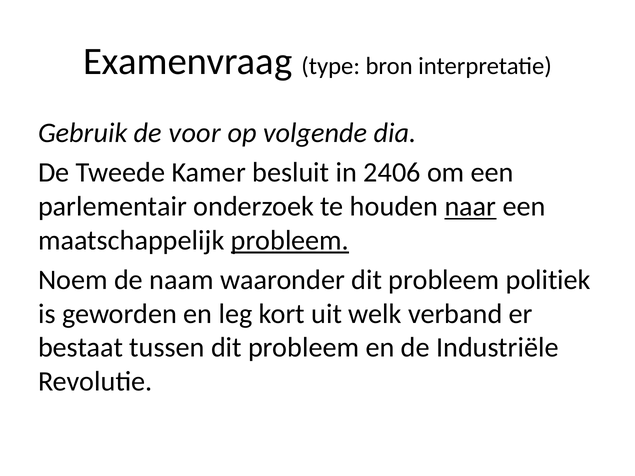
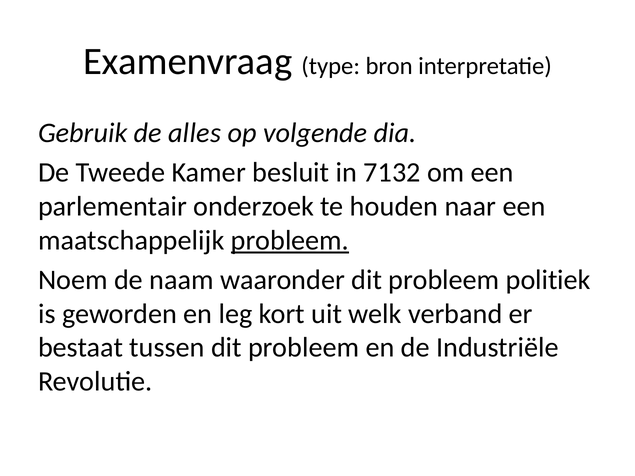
voor: voor -> alles (195, 133)
2406: 2406 -> 7132 (392, 173)
naar underline: present -> none (470, 207)
